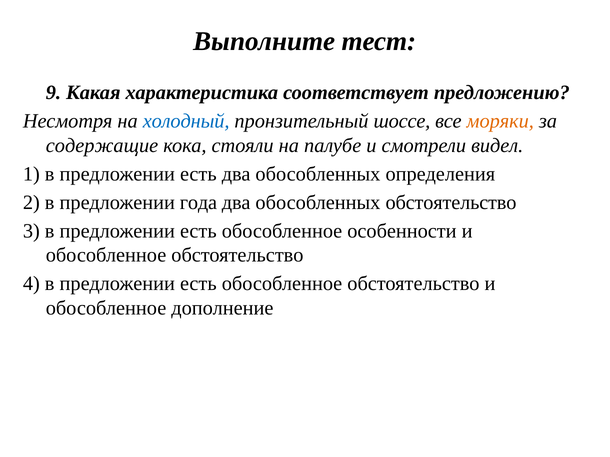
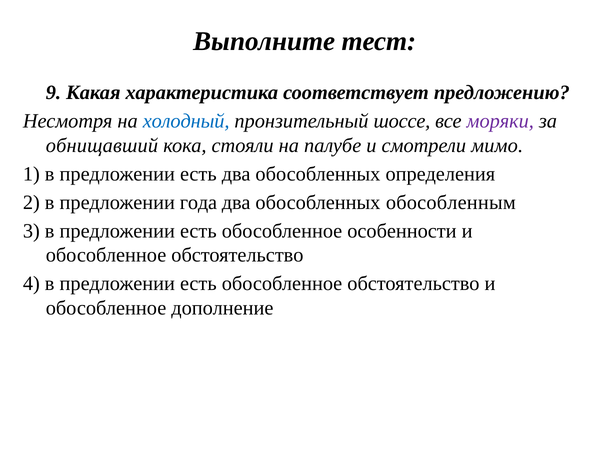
моряки colour: orange -> purple (500, 121)
содержащие: содержащие -> обнищавший (102, 146)
видел: видел -> мимо (497, 146)
обособленных обстоятельство: обстоятельство -> обособленным (451, 203)
